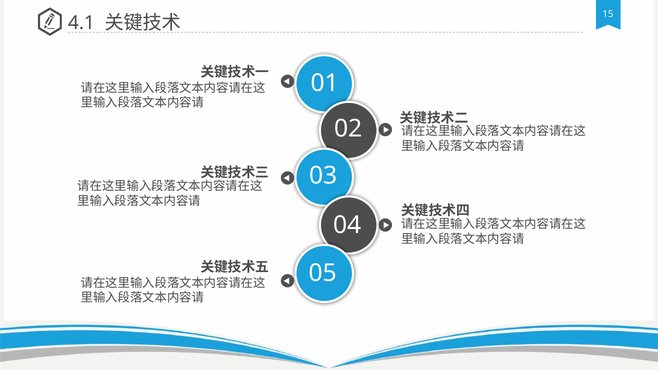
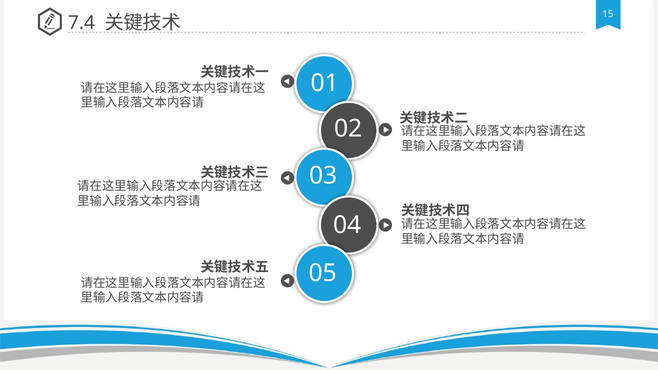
4.1: 4.1 -> 7.4 (81, 23)
